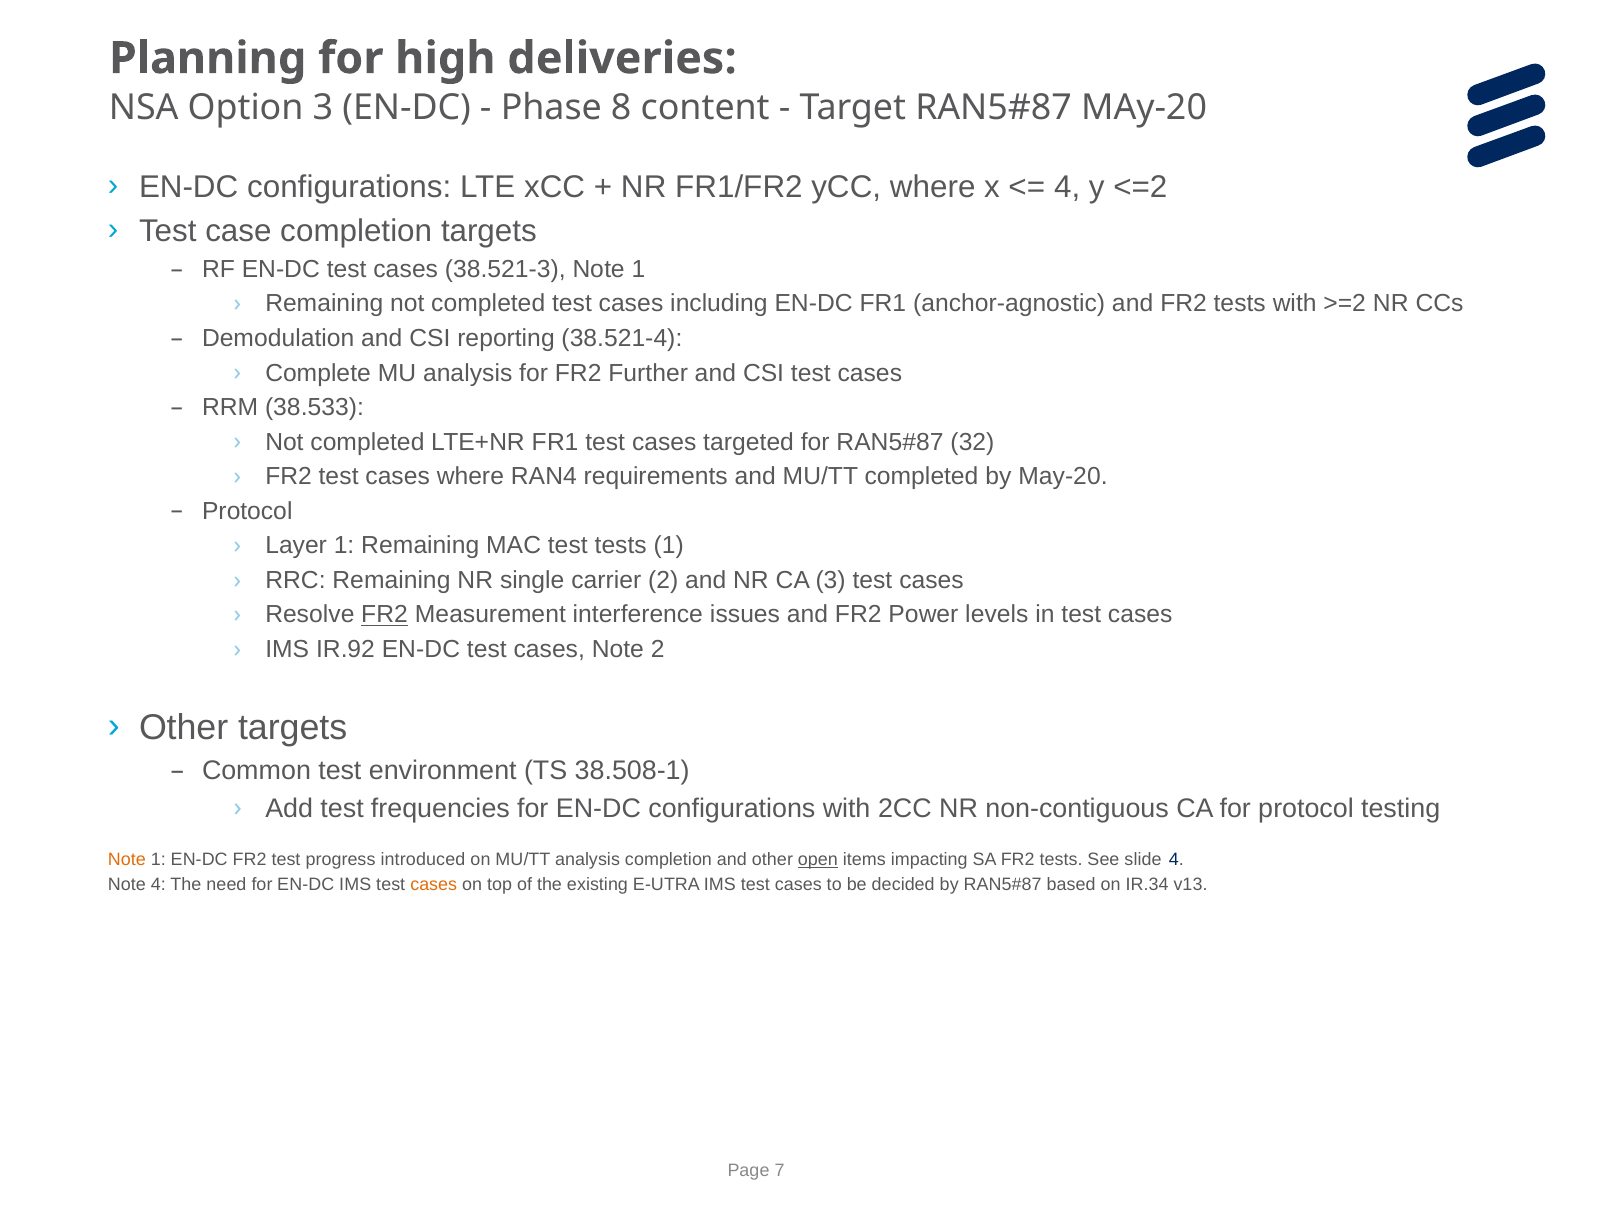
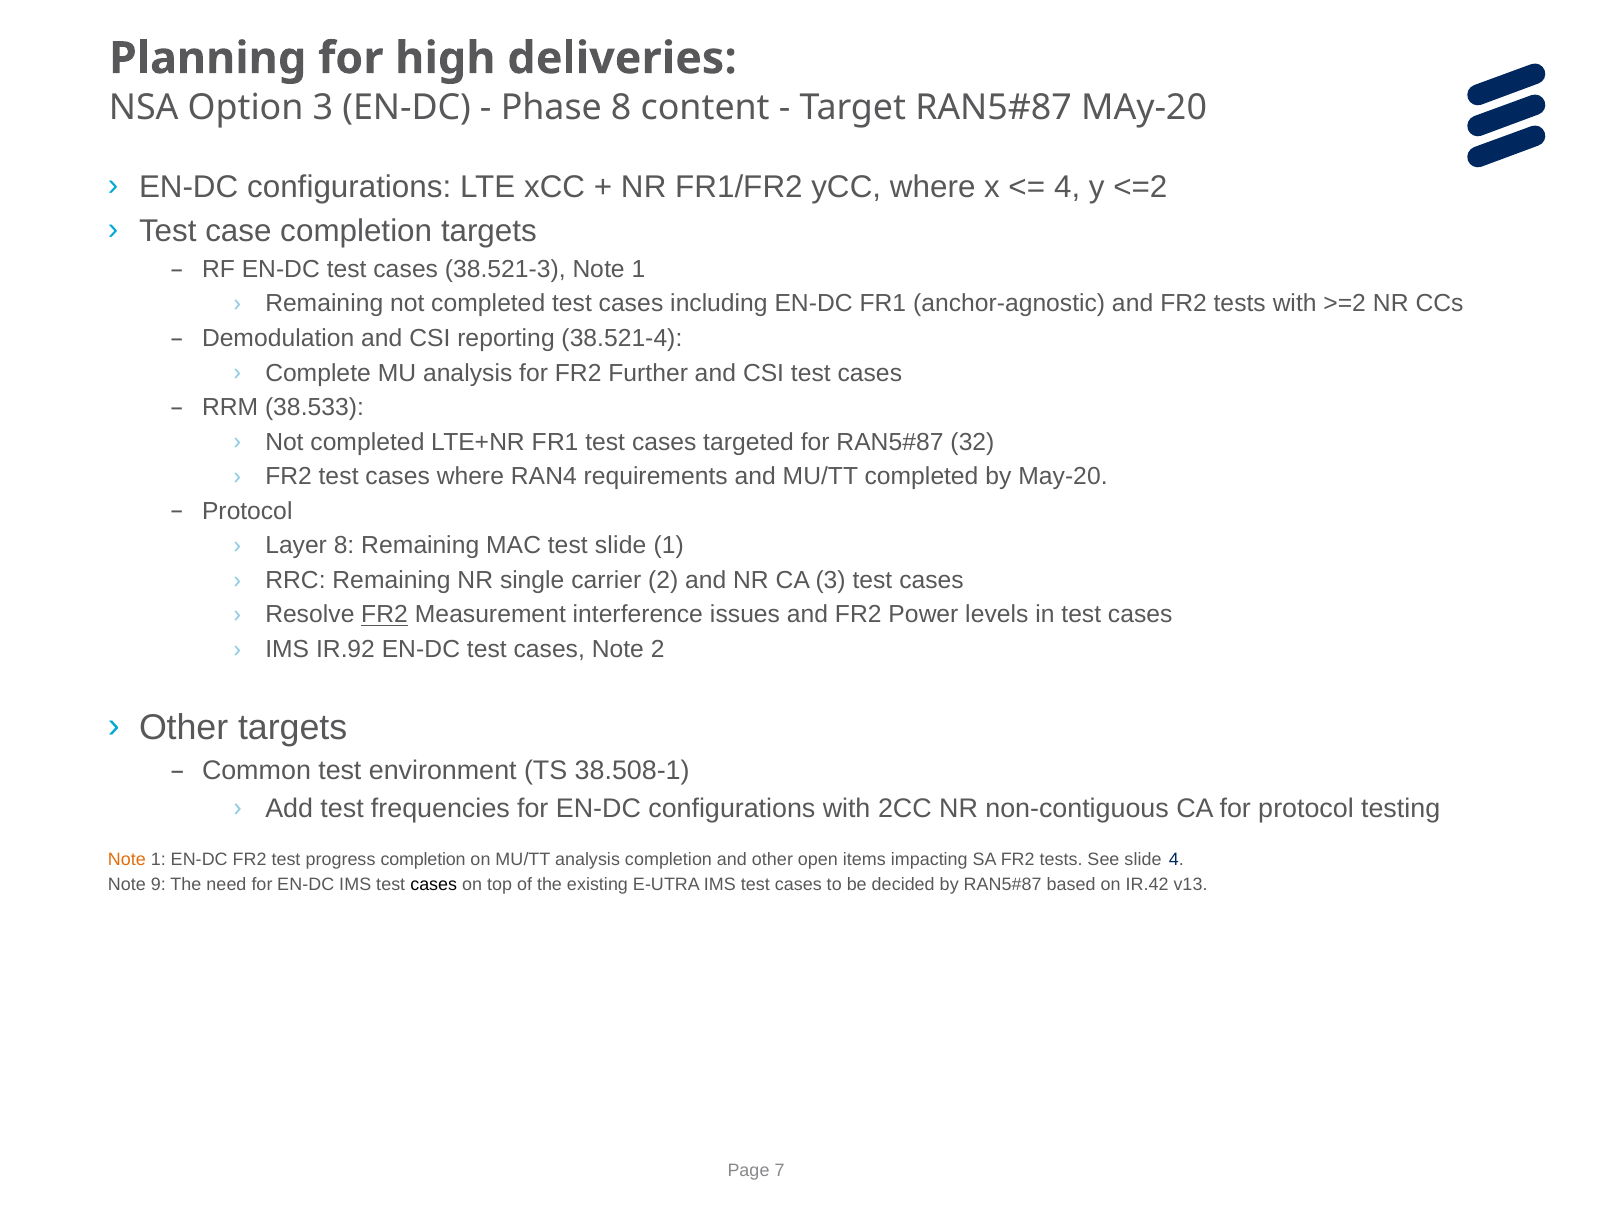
Layer 1: 1 -> 8 (344, 546)
test tests: tests -> slide (621, 546)
progress introduced: introduced -> completion (423, 859)
open underline: present -> none (818, 859)
Note 4: 4 -> 9 (158, 884)
cases colour: orange -> black (434, 884)
IR.34: IR.34 -> IR.42 (1147, 884)
